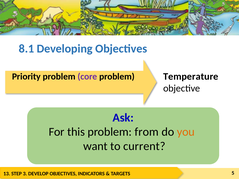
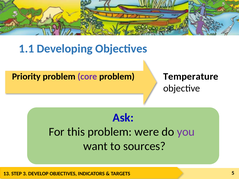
8.1: 8.1 -> 1.1 (26, 49)
from: from -> were (147, 132)
you colour: orange -> purple (186, 132)
current: current -> sources (144, 146)
